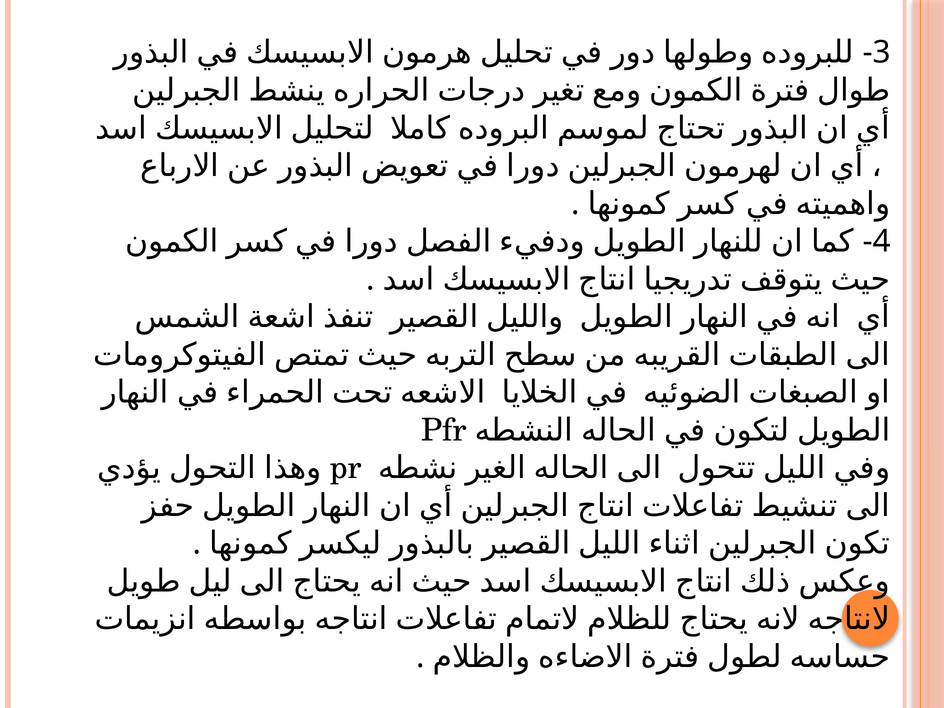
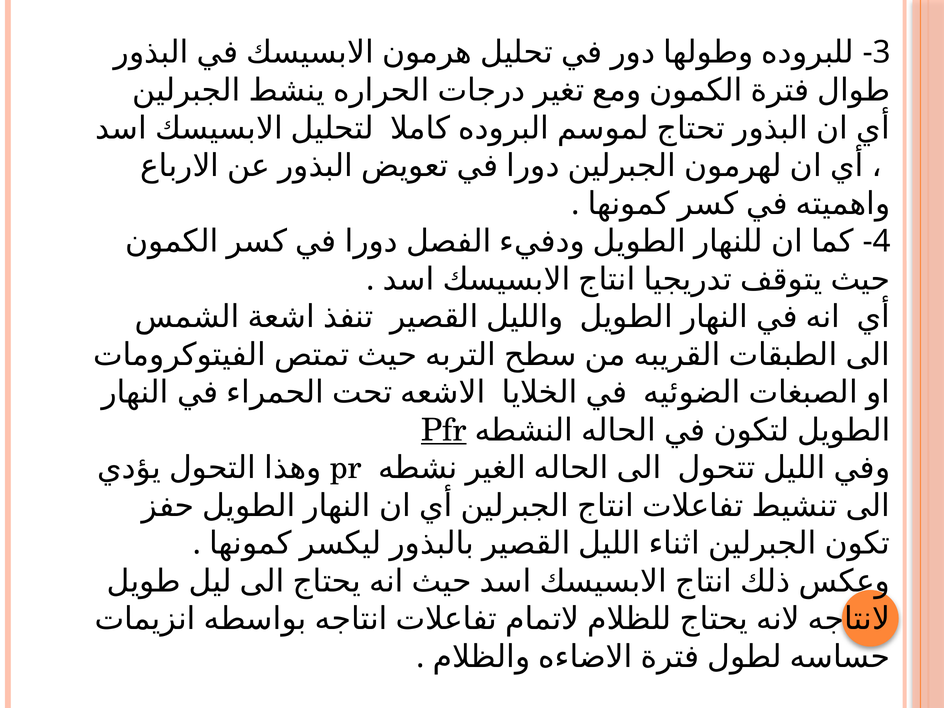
Pfr underline: none -> present (444, 430)
